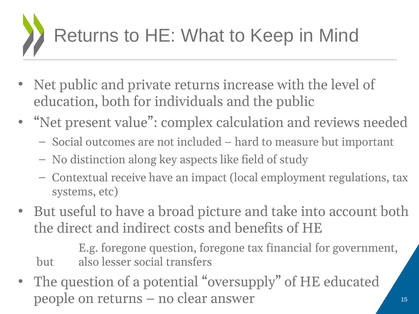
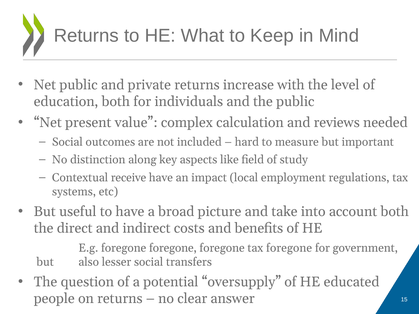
E.g foregone question: question -> foregone (173, 248)
tax financial: financial -> foregone (289, 248)
